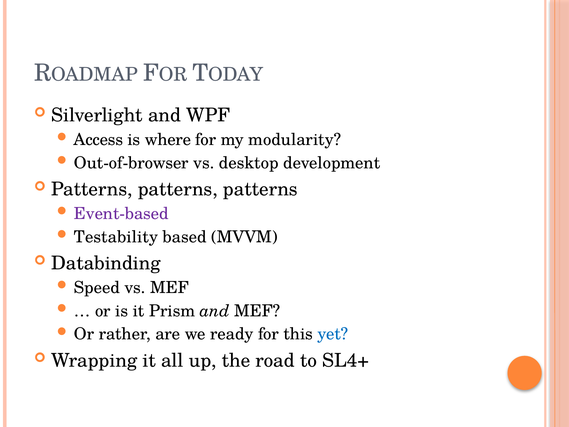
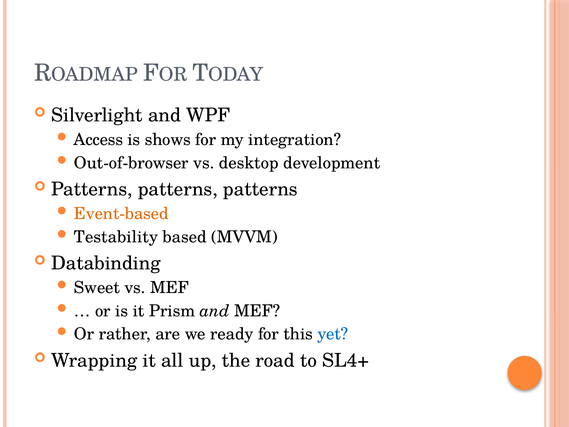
where: where -> shows (168, 140)
modularity: modularity -> integration (295, 140)
Event-based colour: purple -> orange (121, 214)
Speed: Speed -> Sweet (97, 288)
